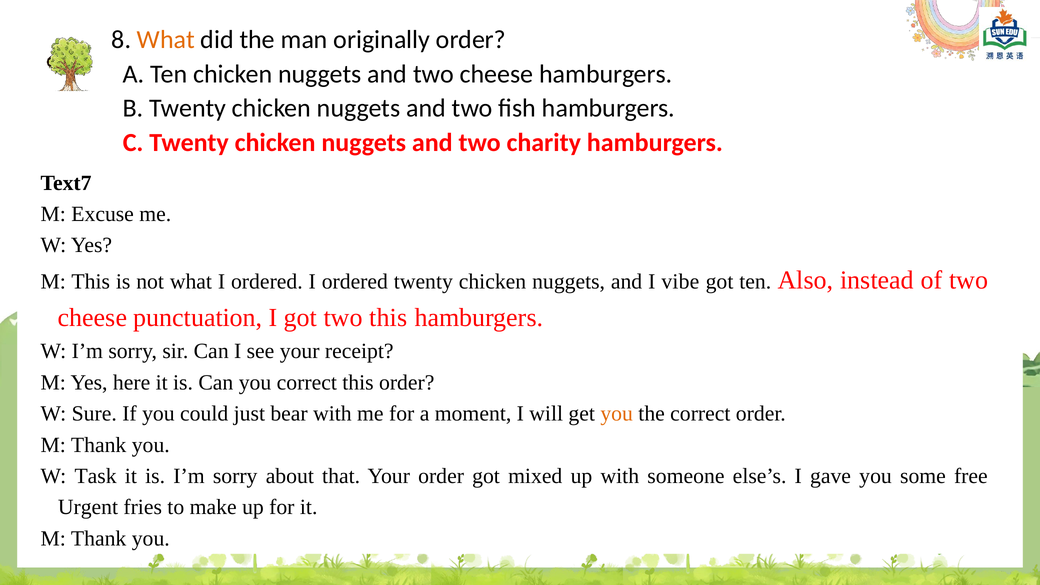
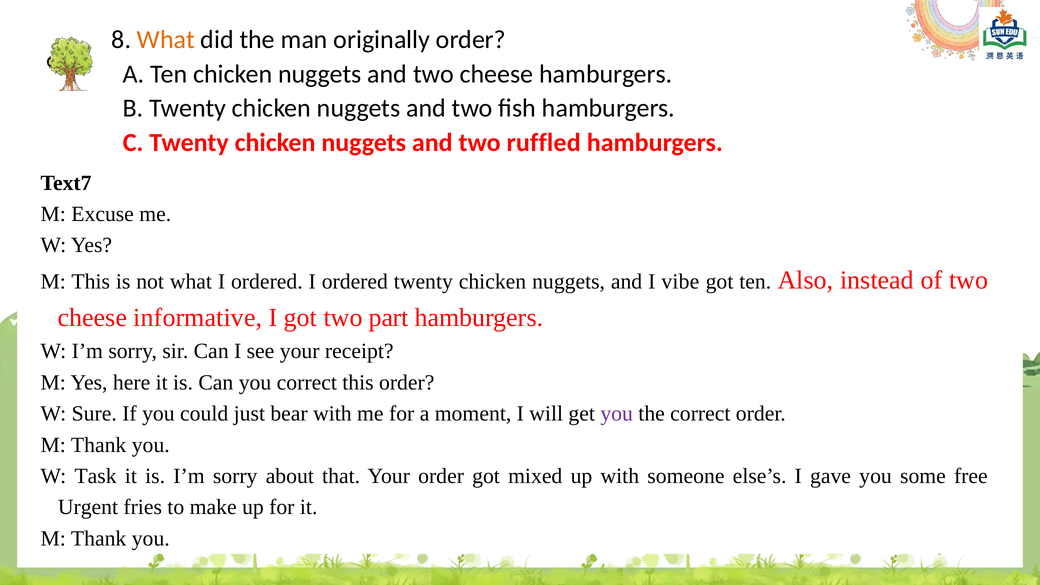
charity: charity -> ruffled (544, 143)
punctuation: punctuation -> informative (198, 318)
two this: this -> part (389, 318)
you colour: orange -> purple (617, 414)
